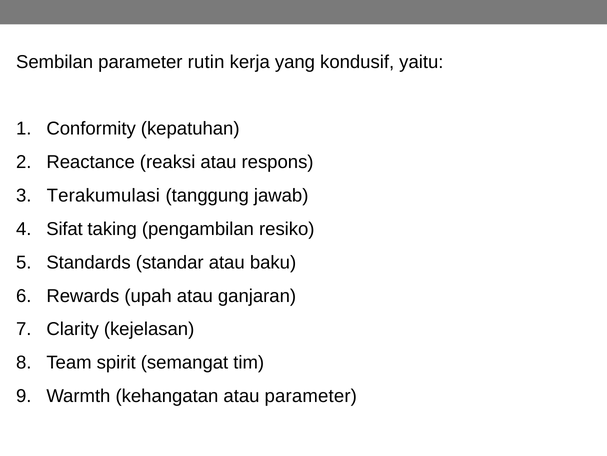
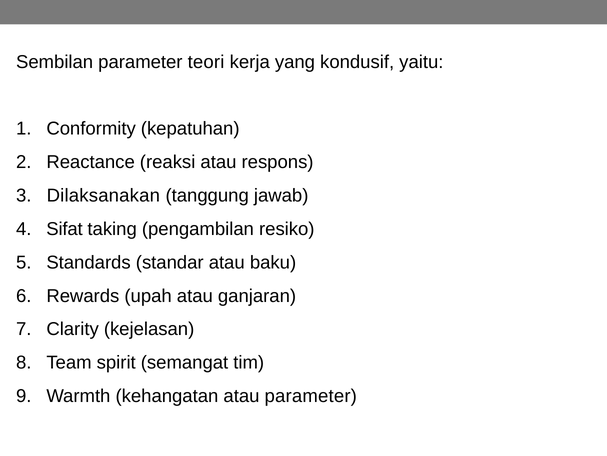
rutin: rutin -> teori (206, 62)
Terakumulasi: Terakumulasi -> Dilaksanakan (103, 195)
